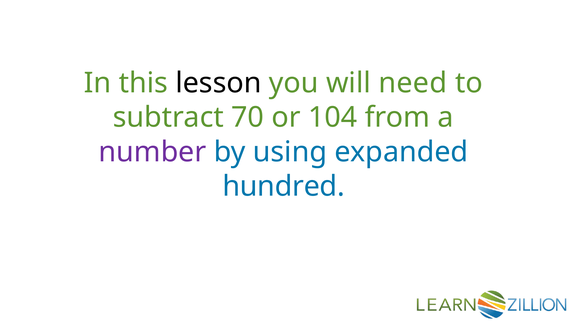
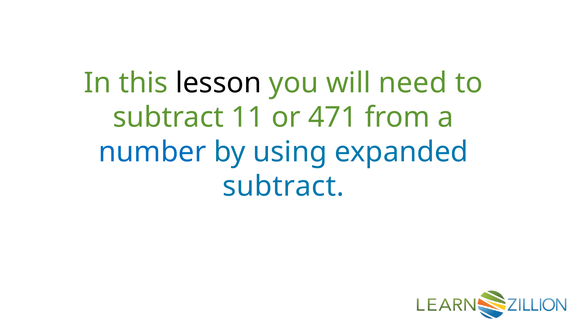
70: 70 -> 11 (248, 117)
104: 104 -> 471 (333, 117)
number colour: purple -> blue (152, 152)
hundred: hundred -> subtract (283, 186)
